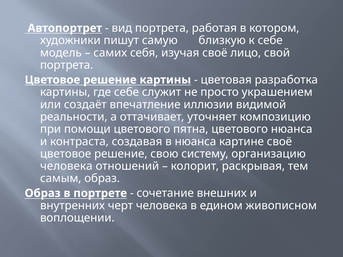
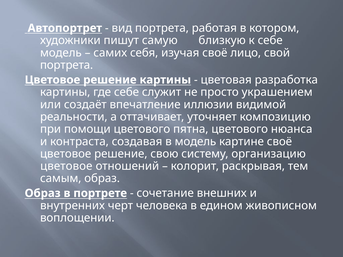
в нюанса: нюанса -> модель (195, 142)
человека: человека -> цветовое (66, 166)
